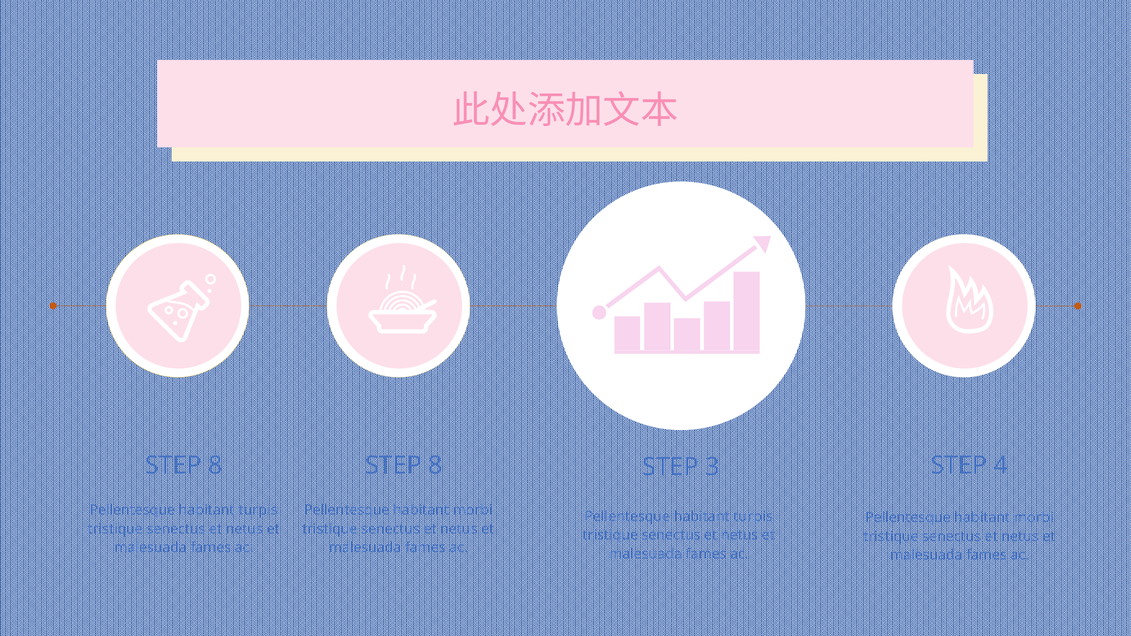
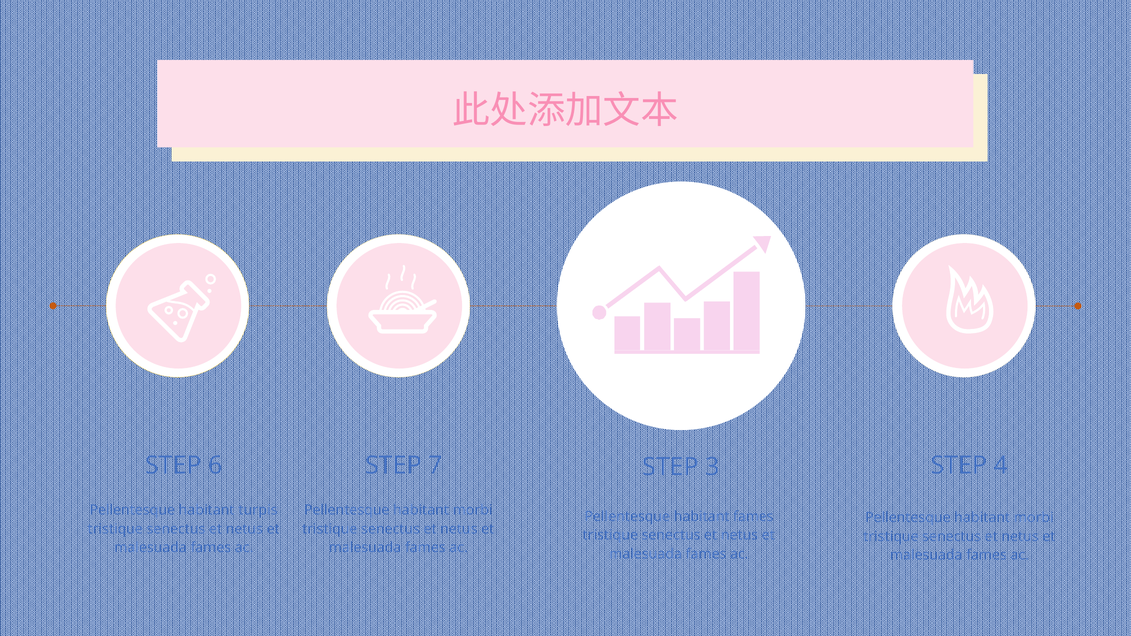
8: 8 -> 6 (215, 466)
8: 8 -> 7 (435, 466)
turpis: turpis -> fames (753, 517)
